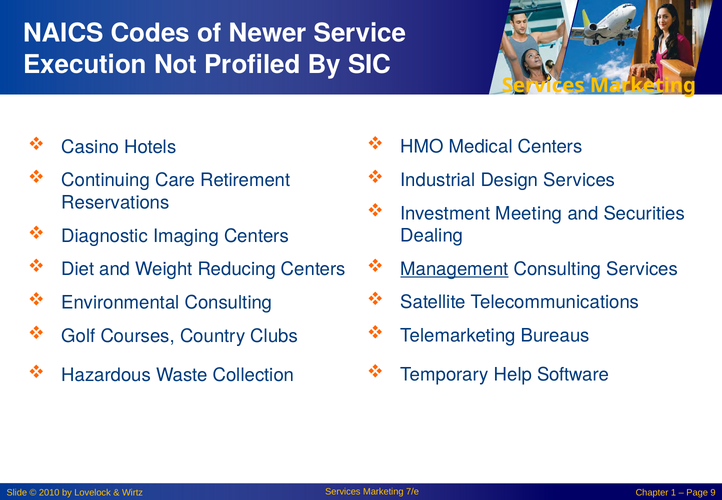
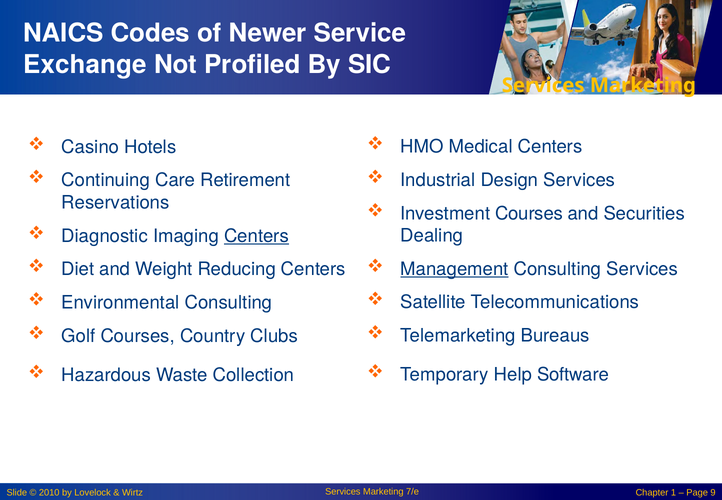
Execution: Execution -> Exchange (85, 65)
Investment Meeting: Meeting -> Courses (529, 213)
Centers underline: none -> present (256, 236)
